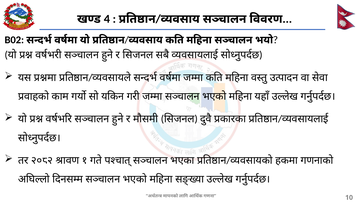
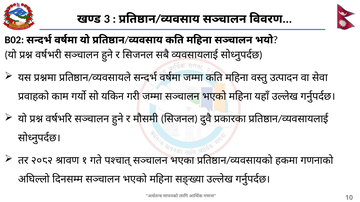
4: 4 -> 3 (107, 19)
